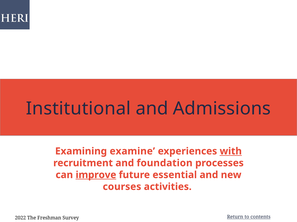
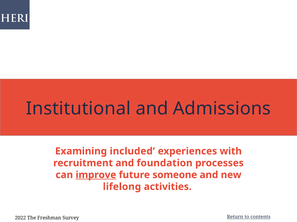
examine: examine -> included (132, 152)
with underline: present -> none (231, 152)
essential: essential -> someone (175, 175)
courses: courses -> lifelong (122, 187)
